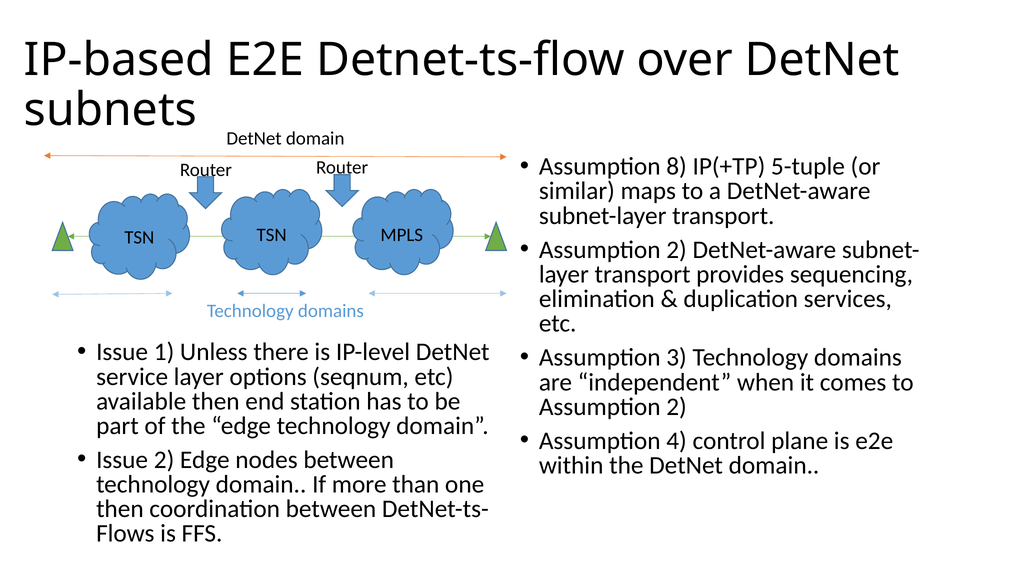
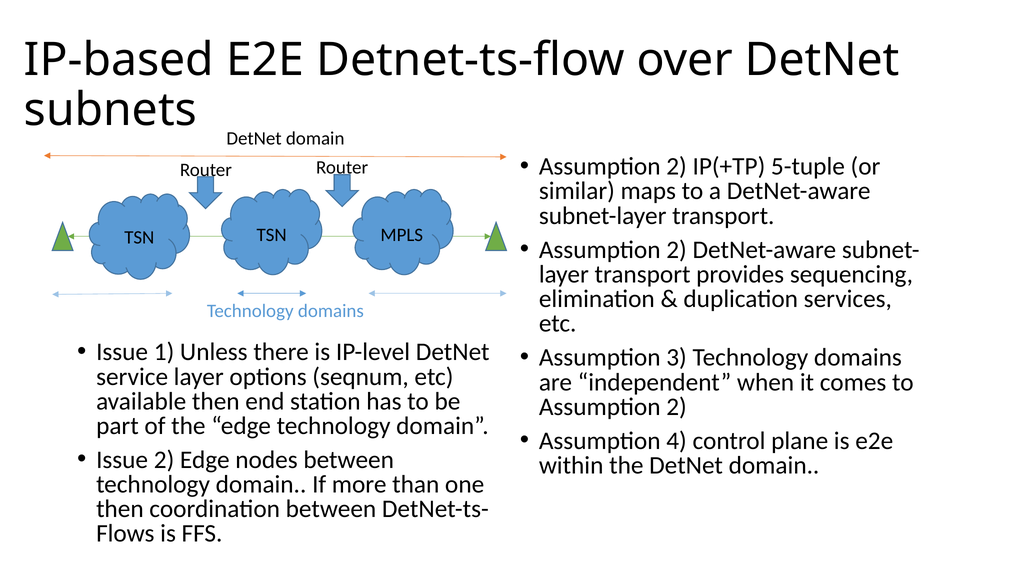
8: 8 -> 2 (677, 167)
